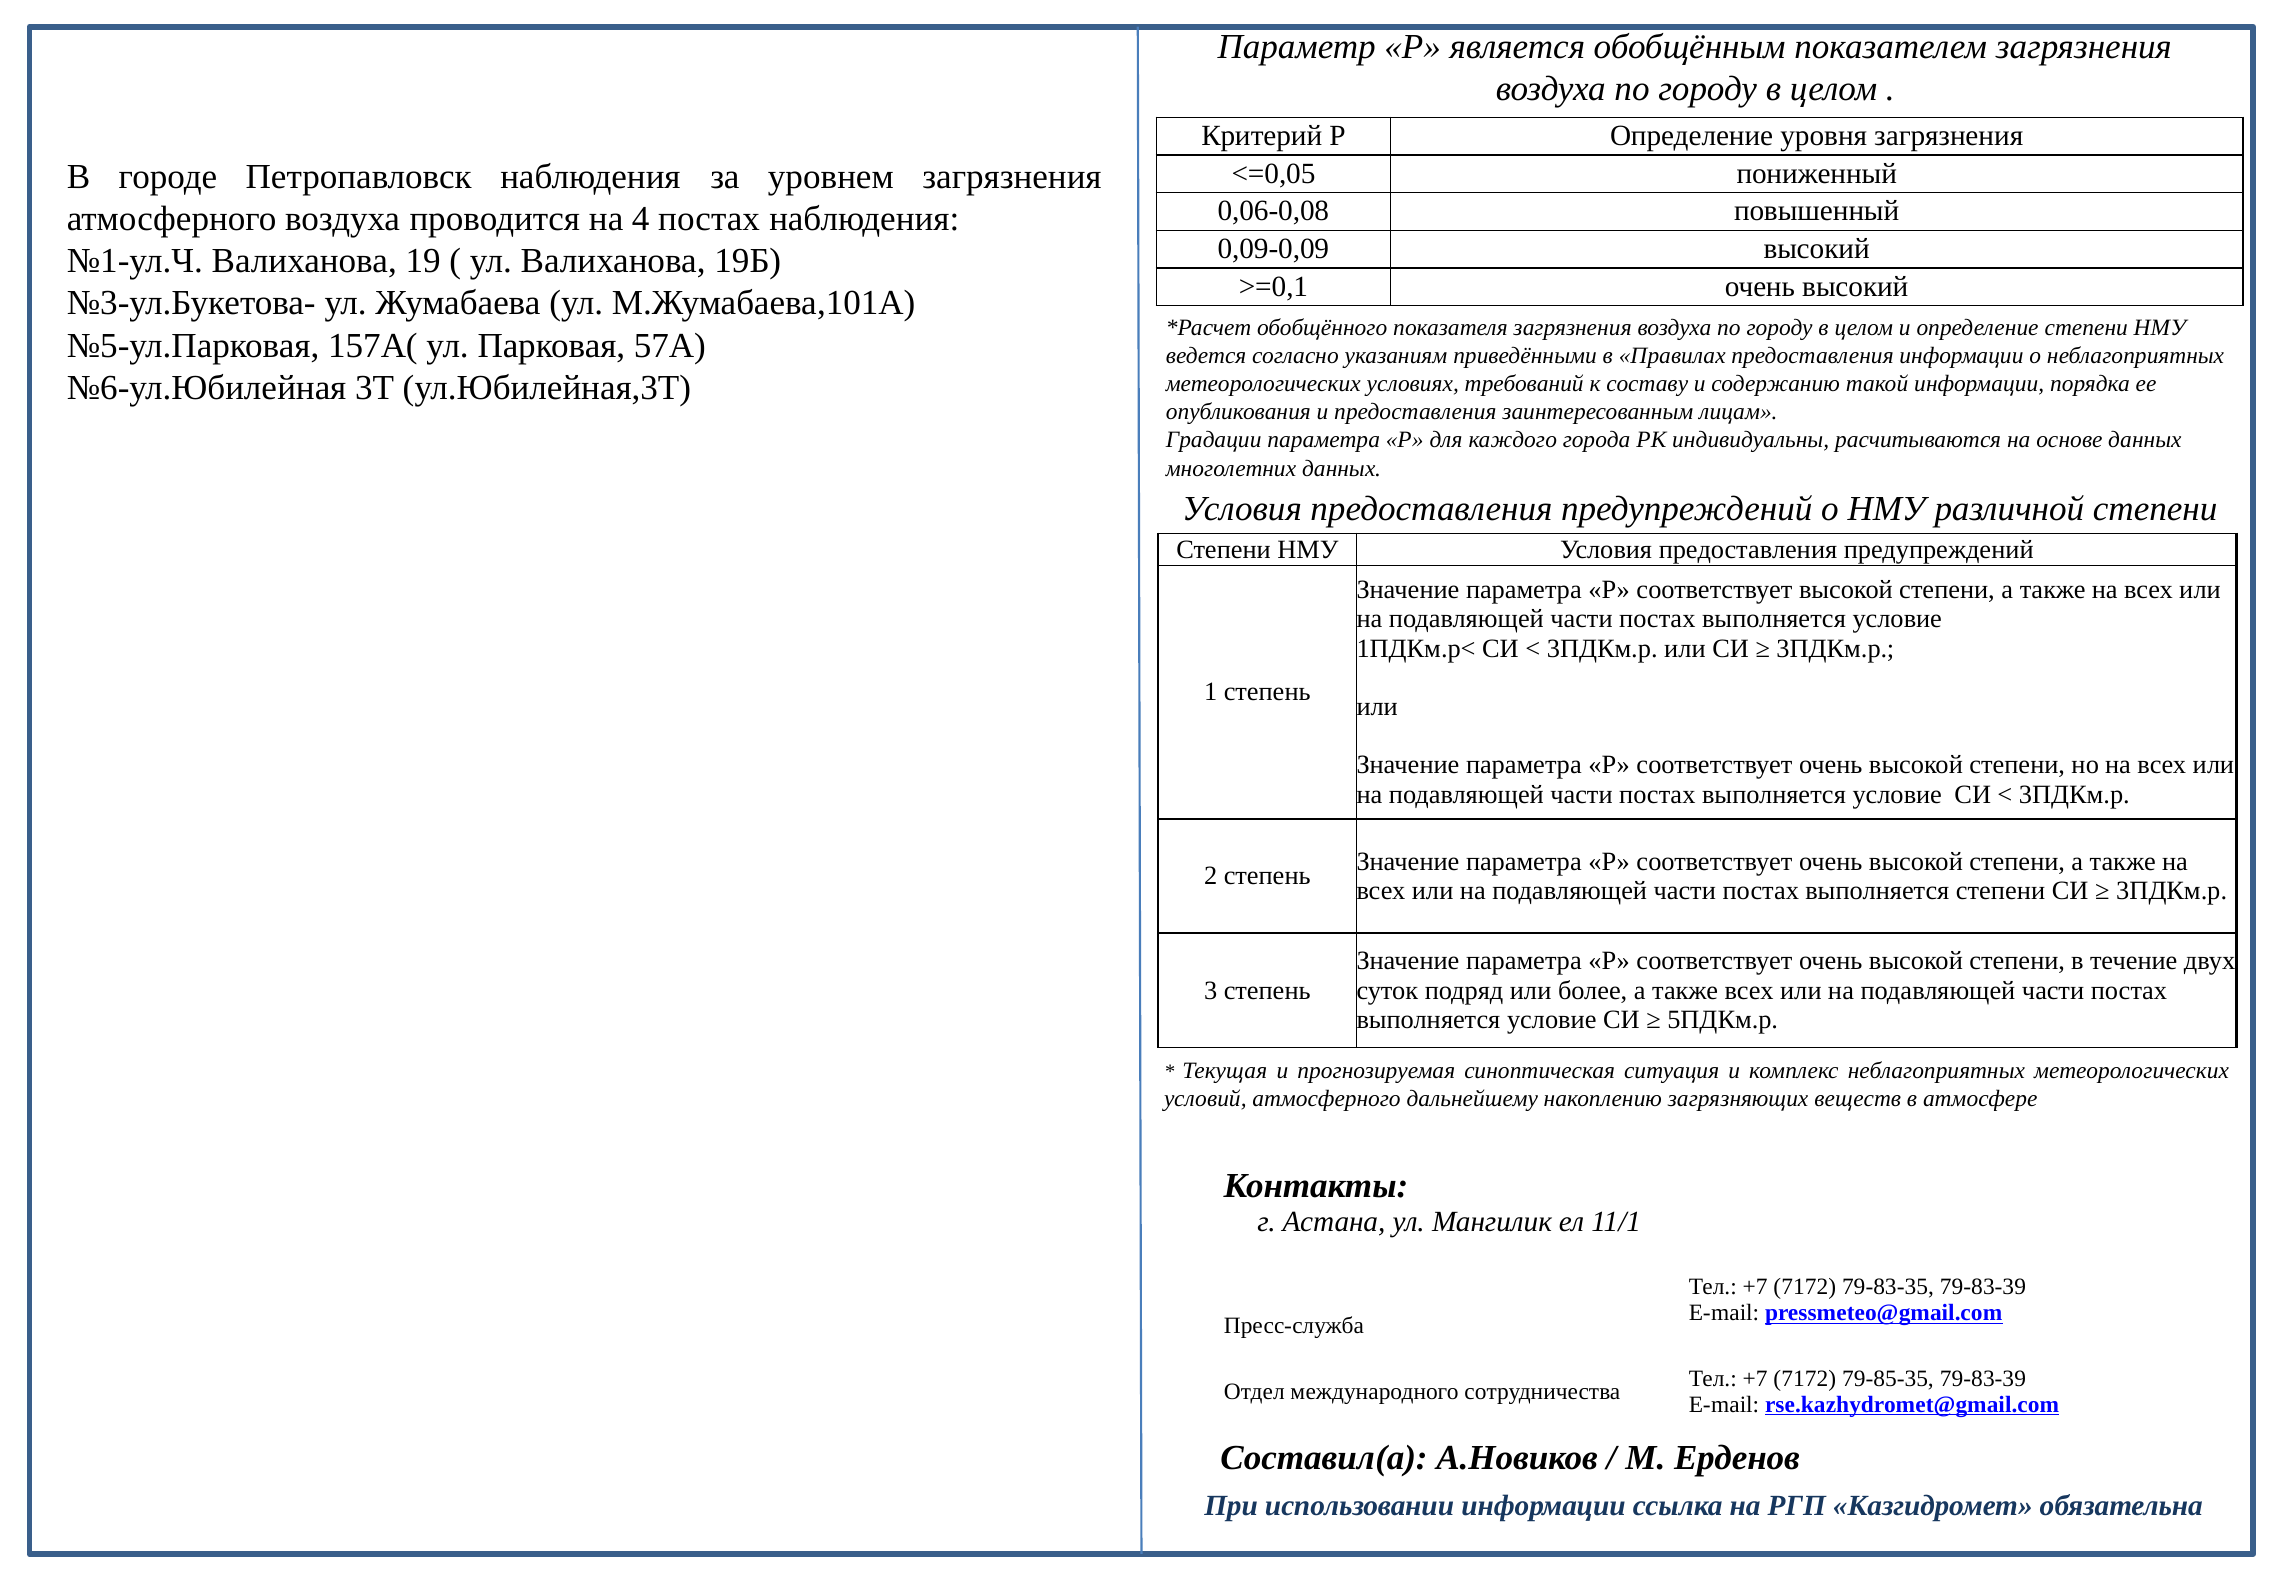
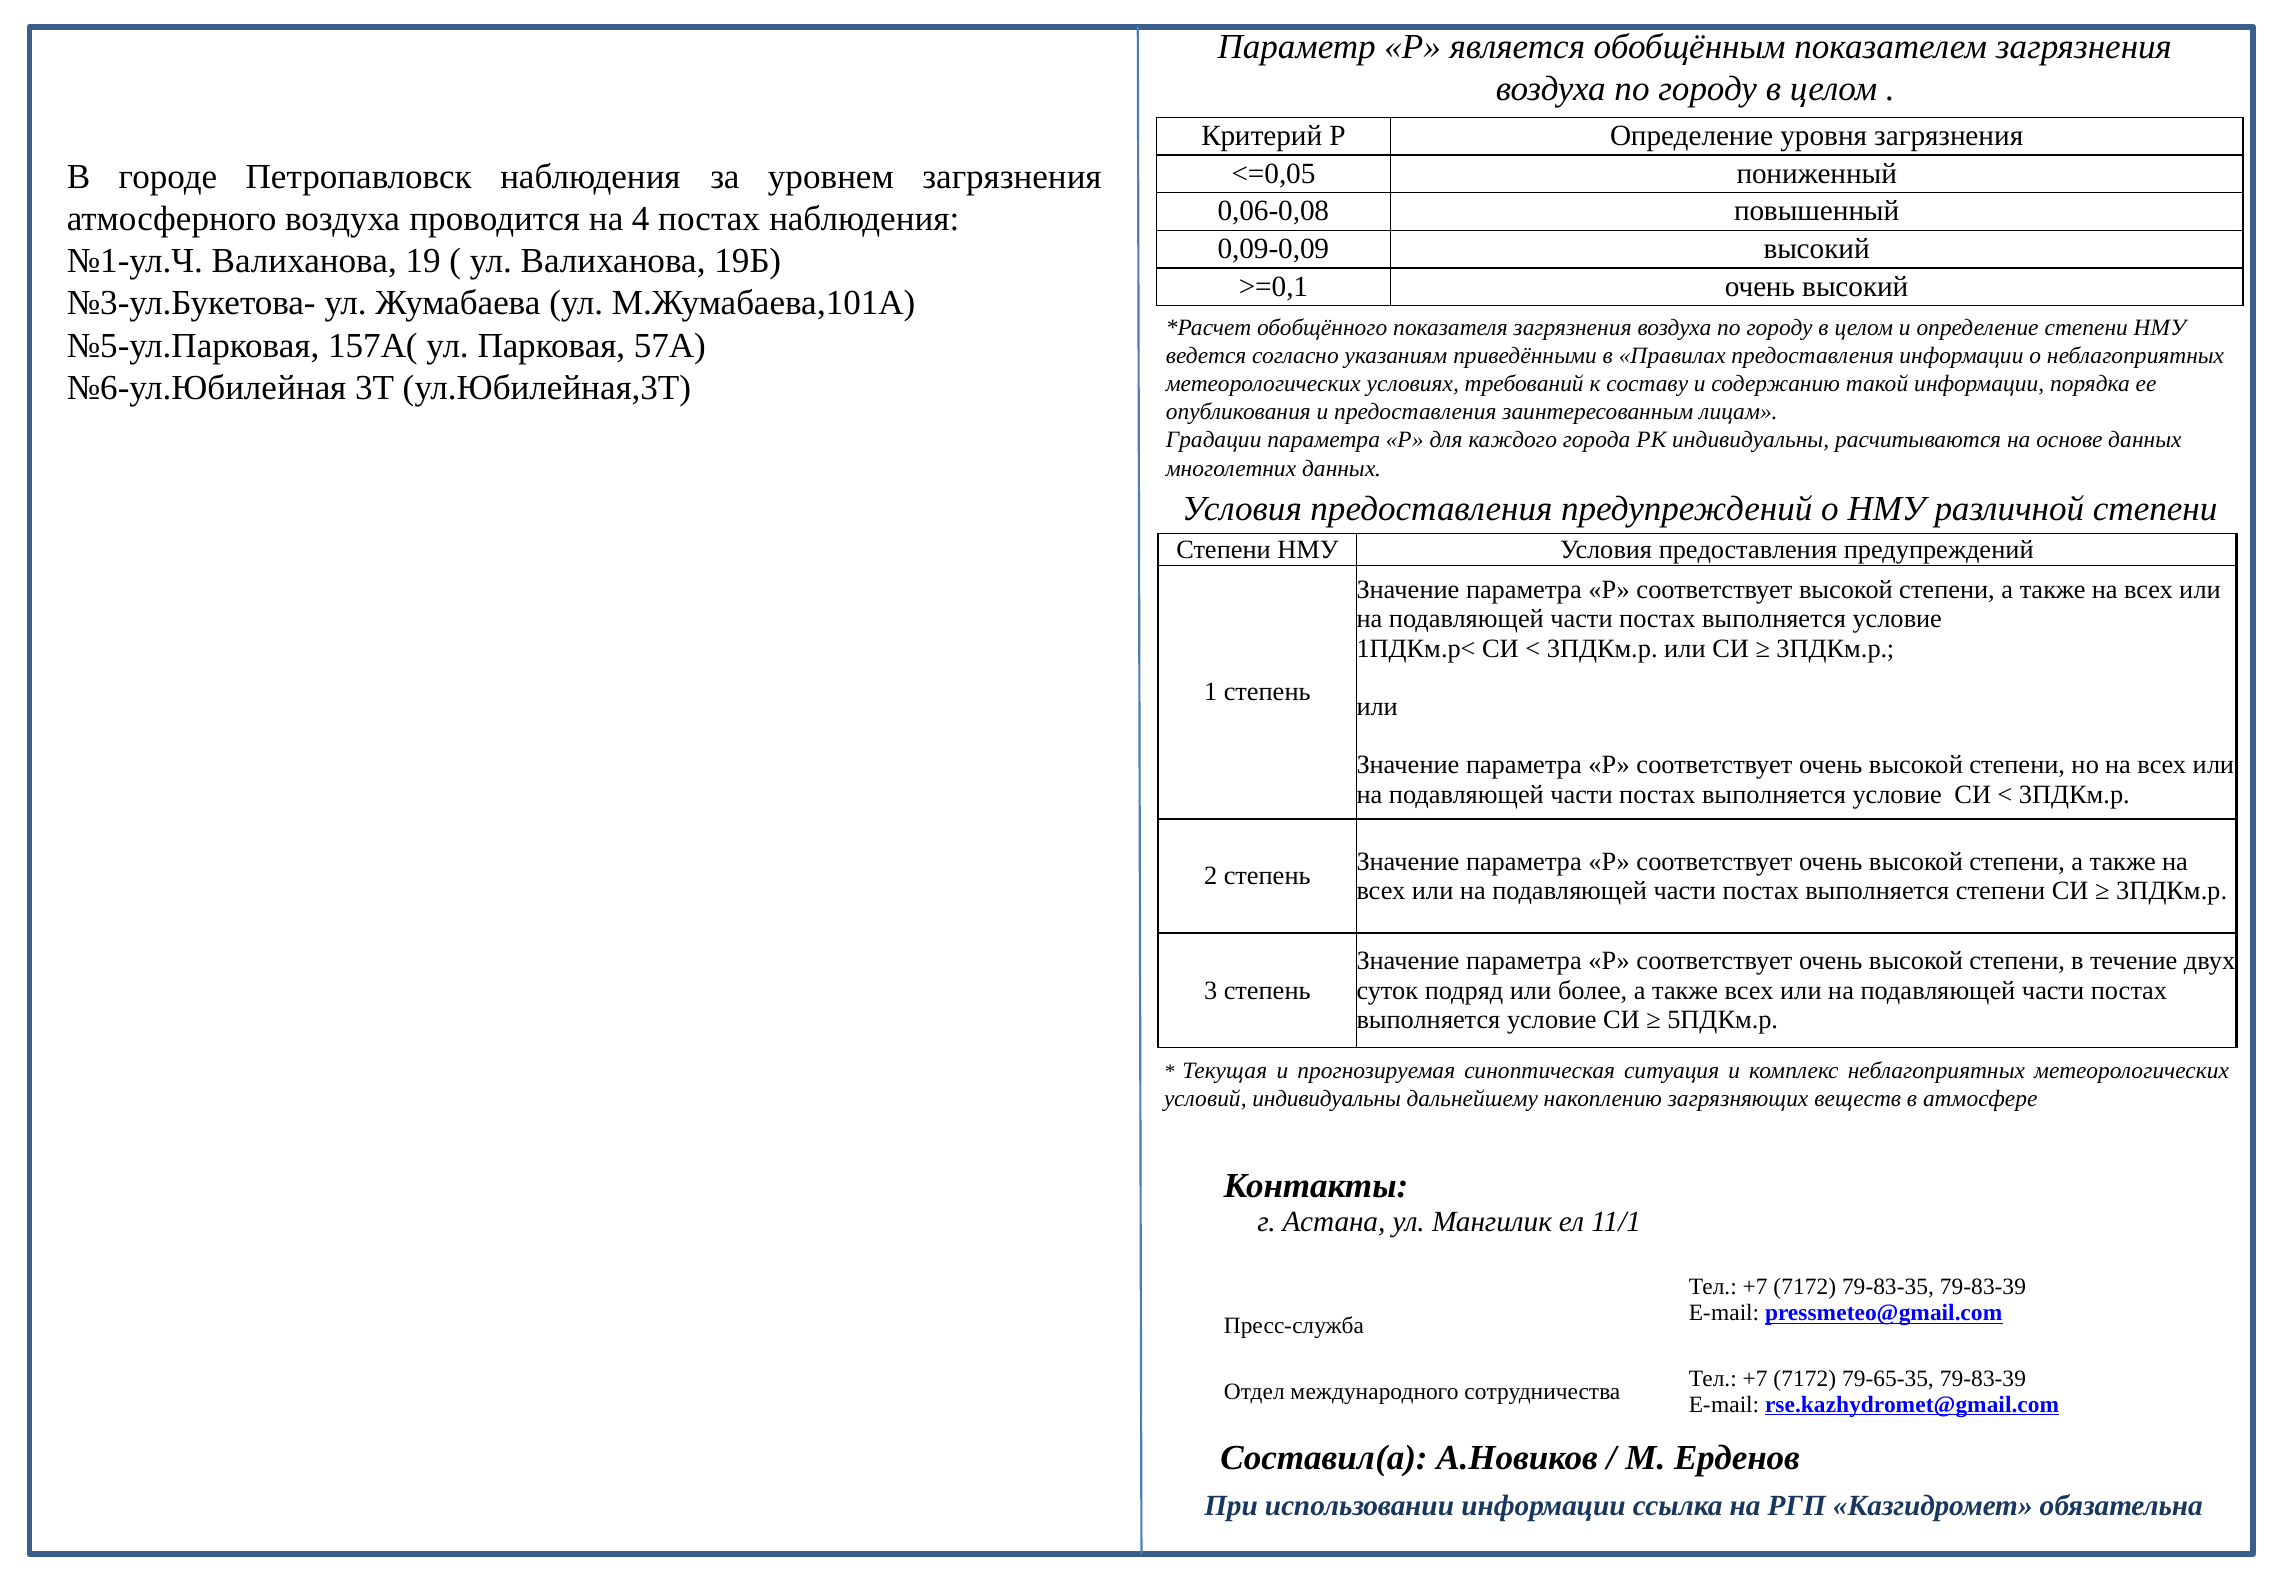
условий атмосферного: атмосферного -> индивидуальны (1327, 1098)
79-85-35: 79-85-35 -> 79-65-35 (1888, 1378)
